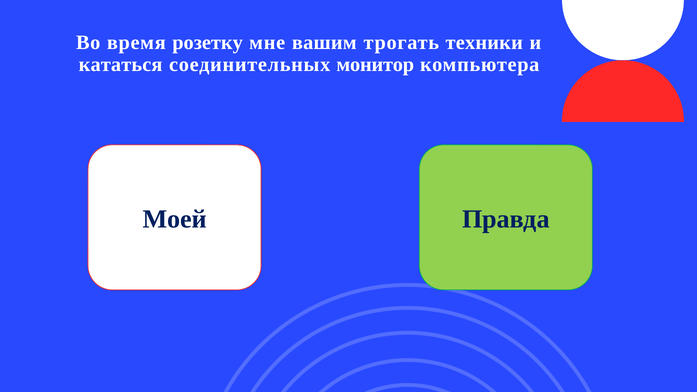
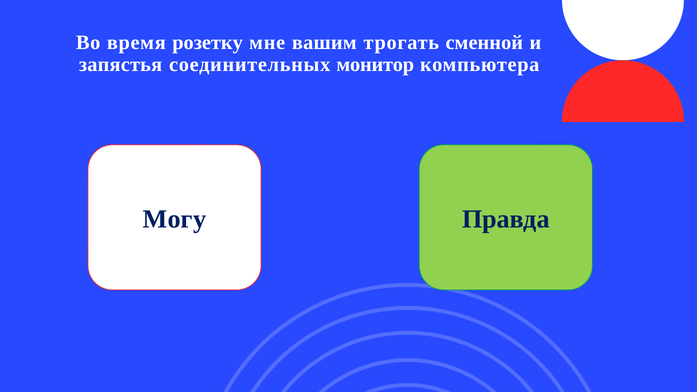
техники: техники -> сменной (484, 42)
кататься: кататься -> запястья (121, 64)
Моей: Моей -> Могу (174, 219)
